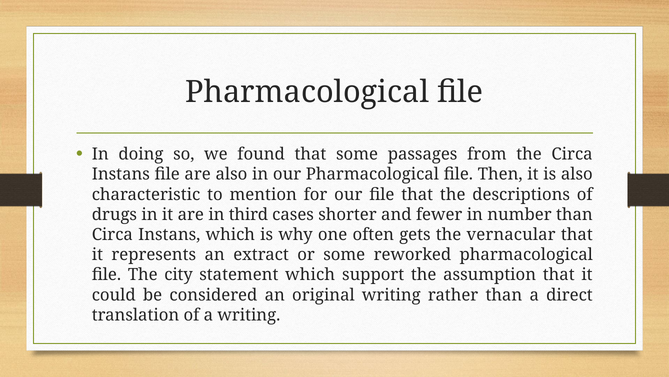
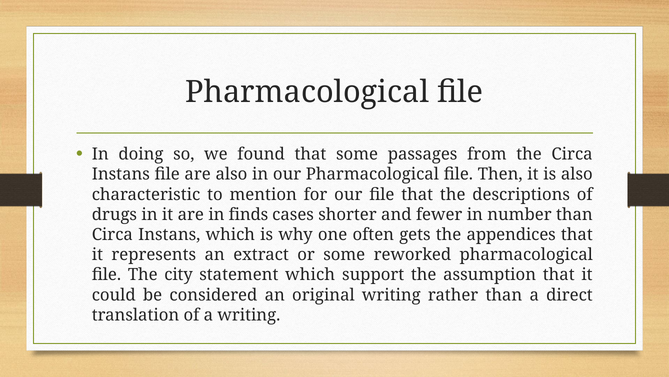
third: third -> finds (248, 214)
vernacular: vernacular -> appendices (511, 234)
